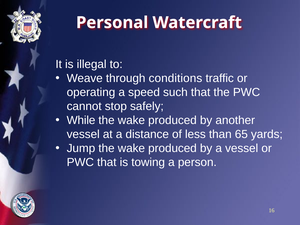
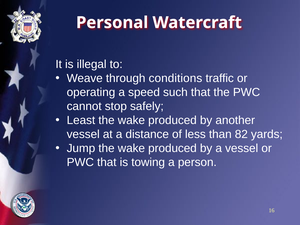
While: While -> Least (81, 120)
65: 65 -> 82 (241, 134)
